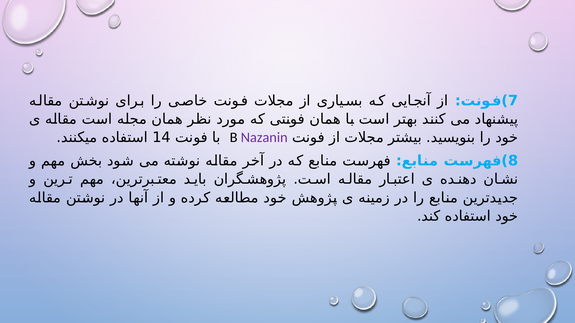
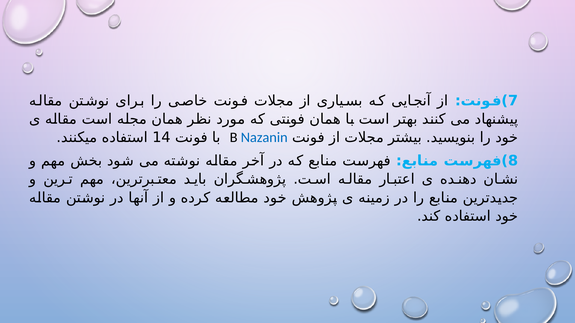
Nazanin colour: purple -> blue (264, 138)
